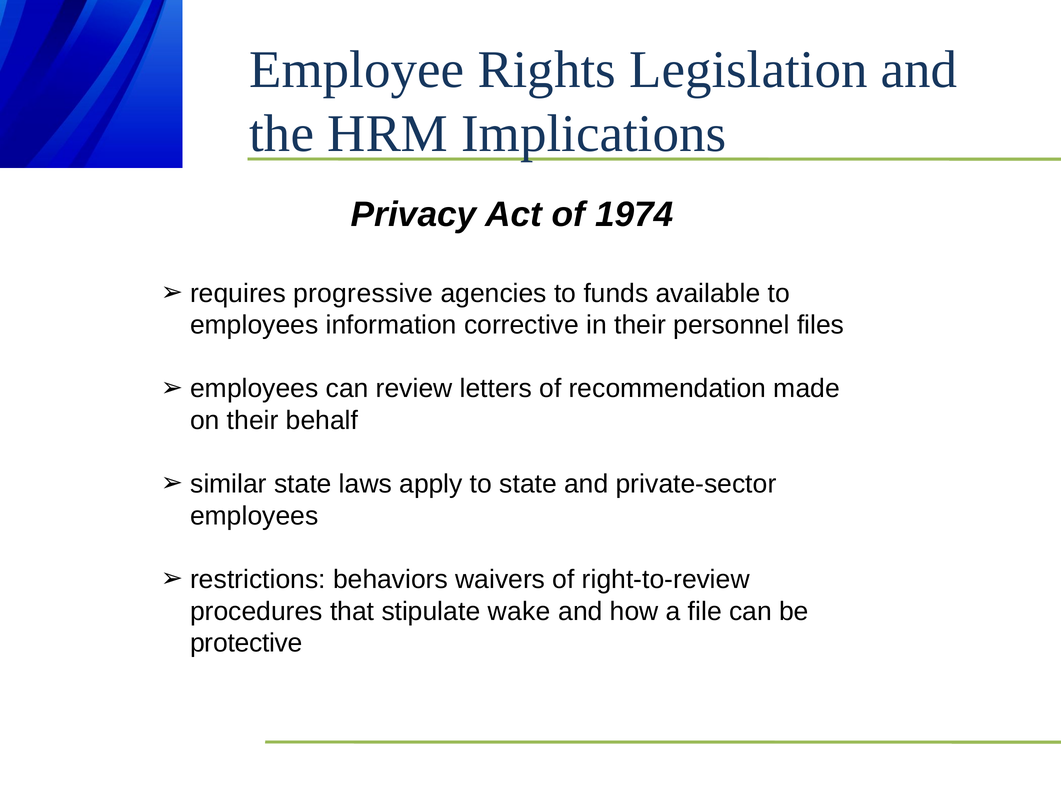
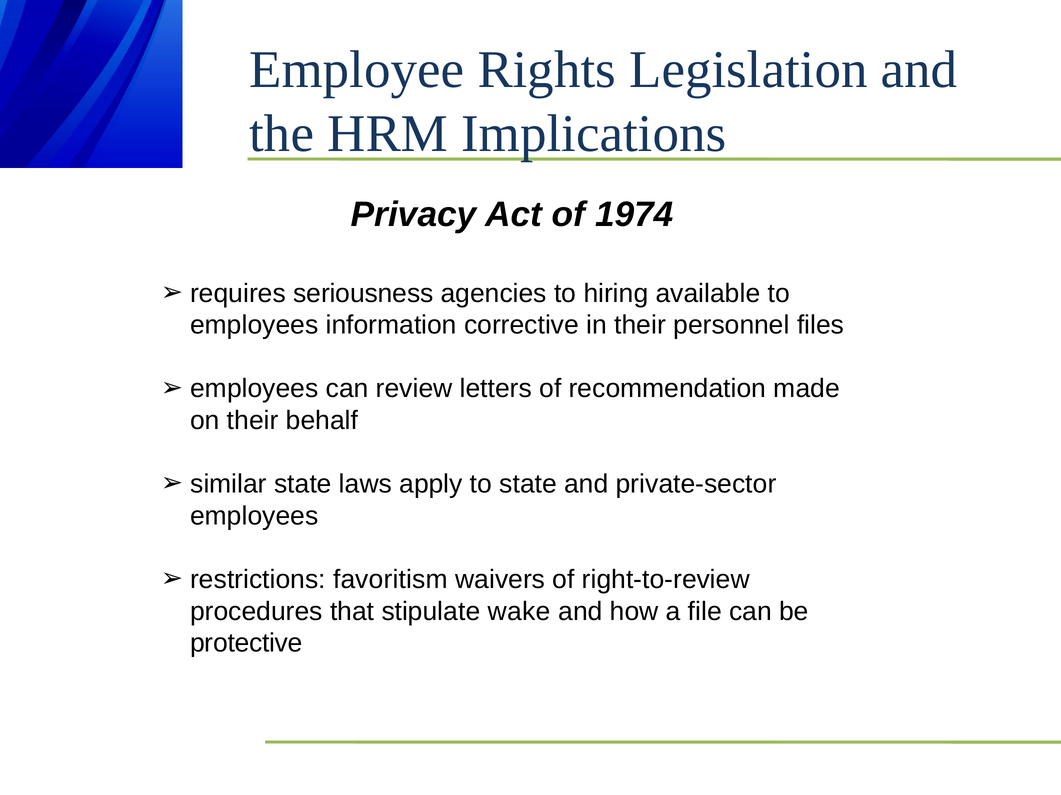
progressive: progressive -> seriousness (363, 294)
funds: funds -> hiring (616, 294)
behaviors: behaviors -> favoritism (390, 580)
